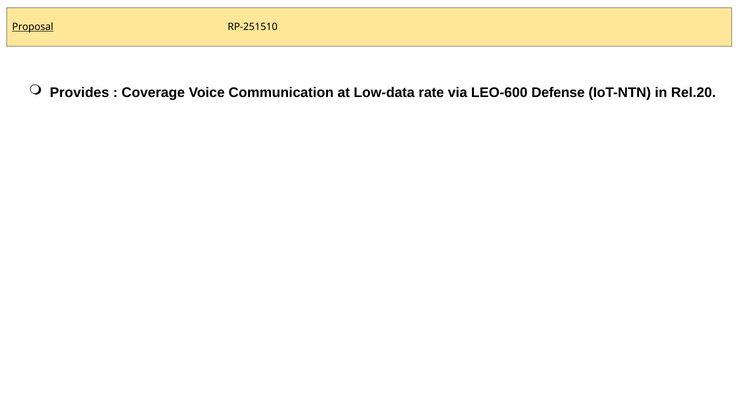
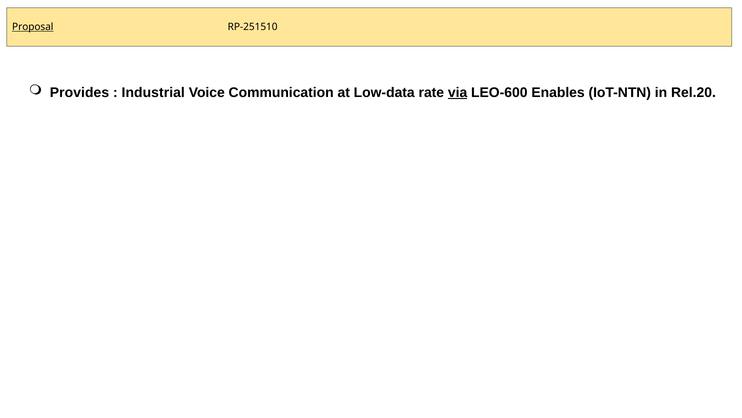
Coverage: Coverage -> Industrial (153, 92)
via underline: none -> present (458, 92)
Defense: Defense -> Enables (558, 92)
